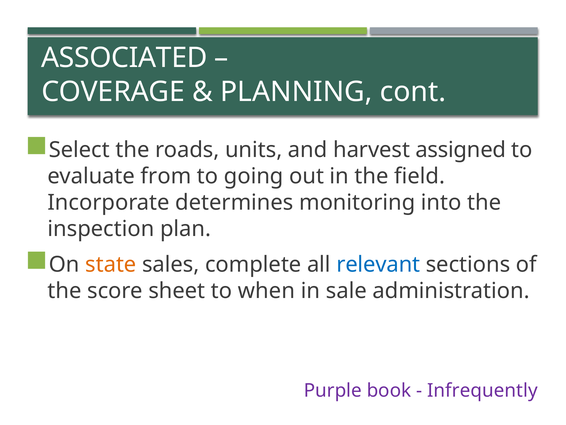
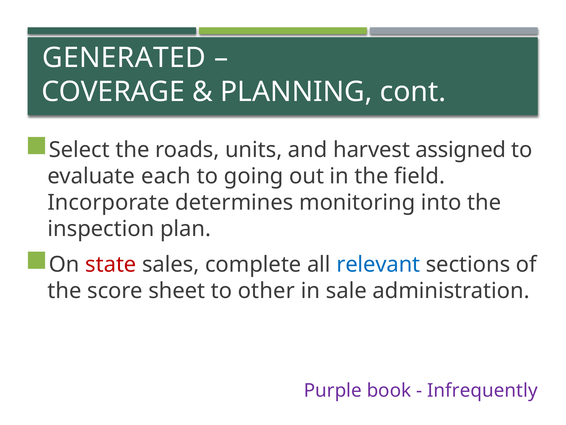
ASSOCIATED: ASSOCIATED -> GENERATED (124, 58)
from: from -> each (166, 176)
state colour: orange -> red (111, 264)
when: when -> other (266, 291)
